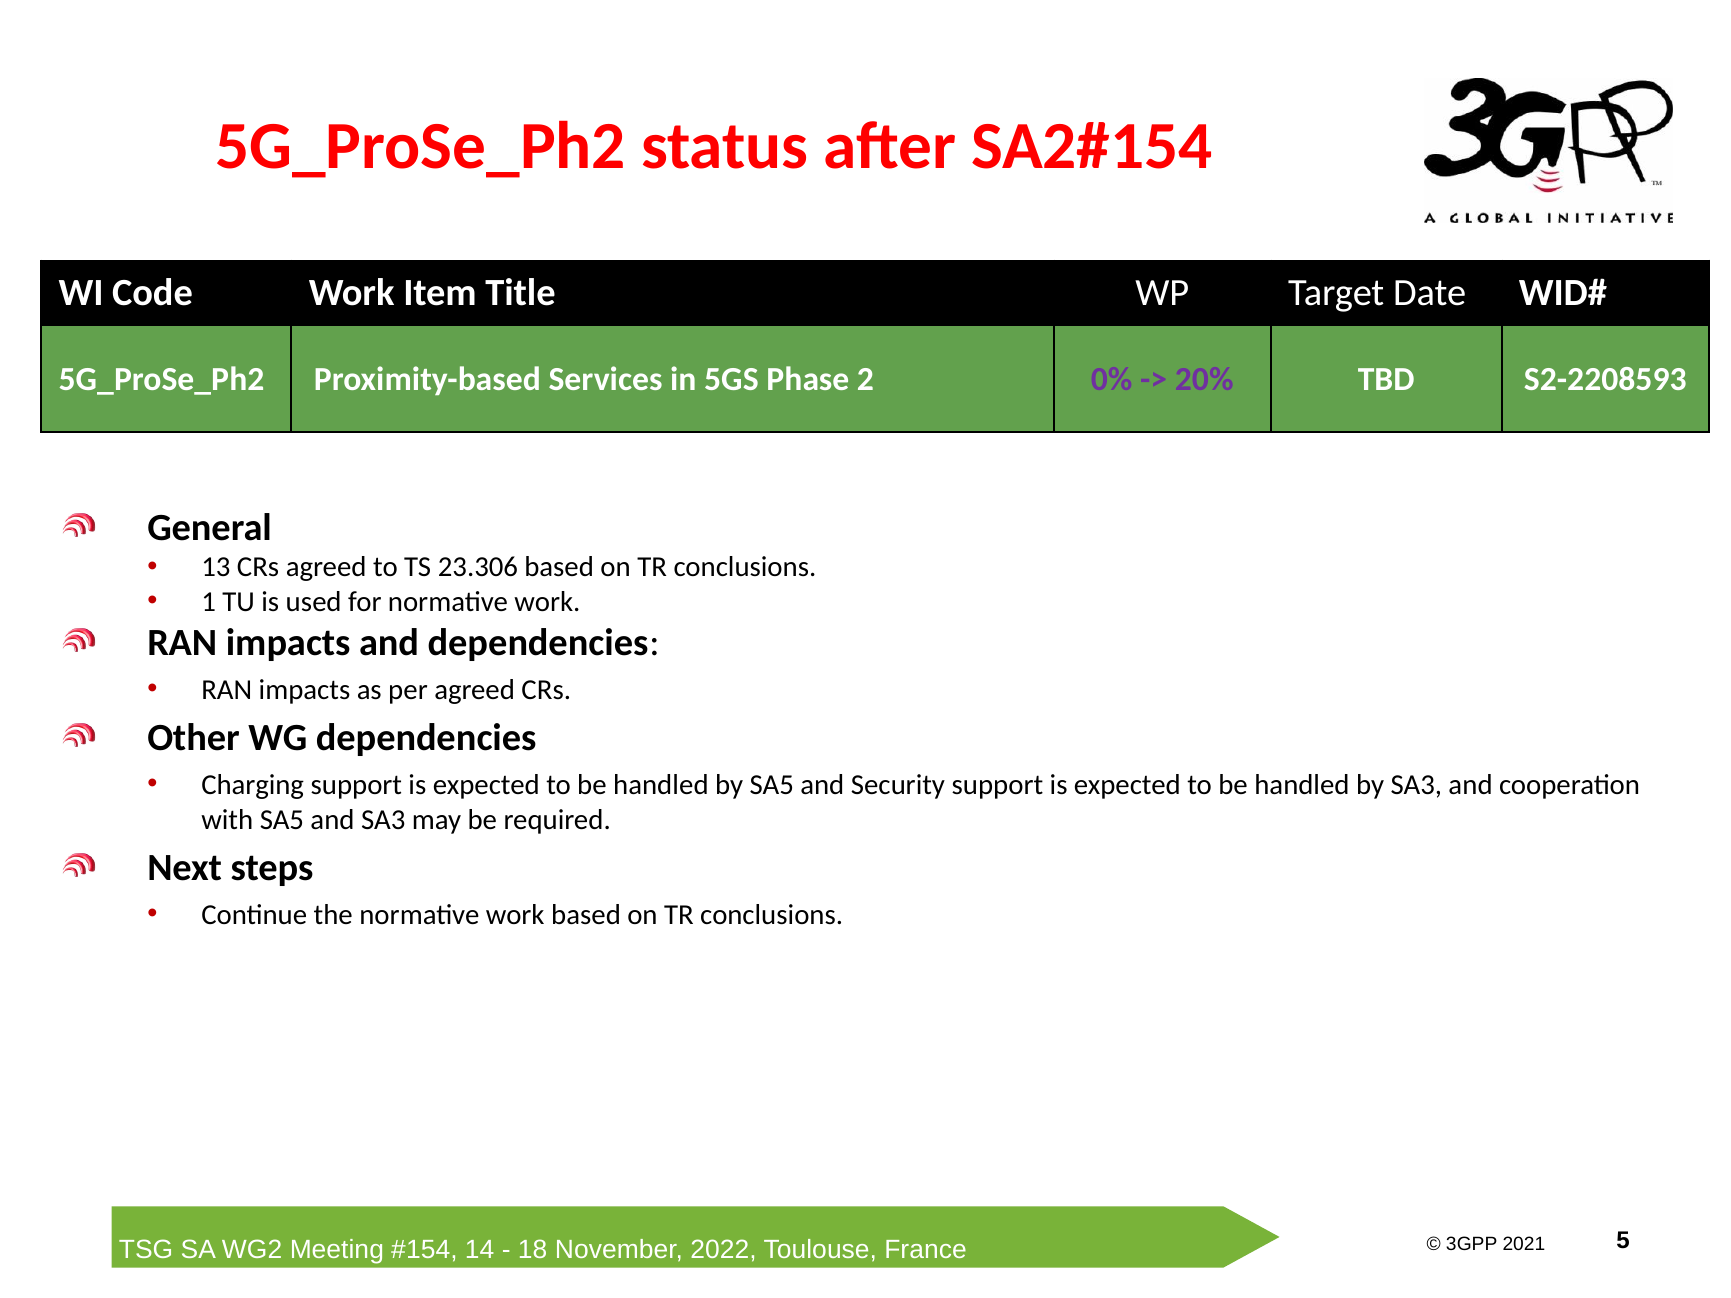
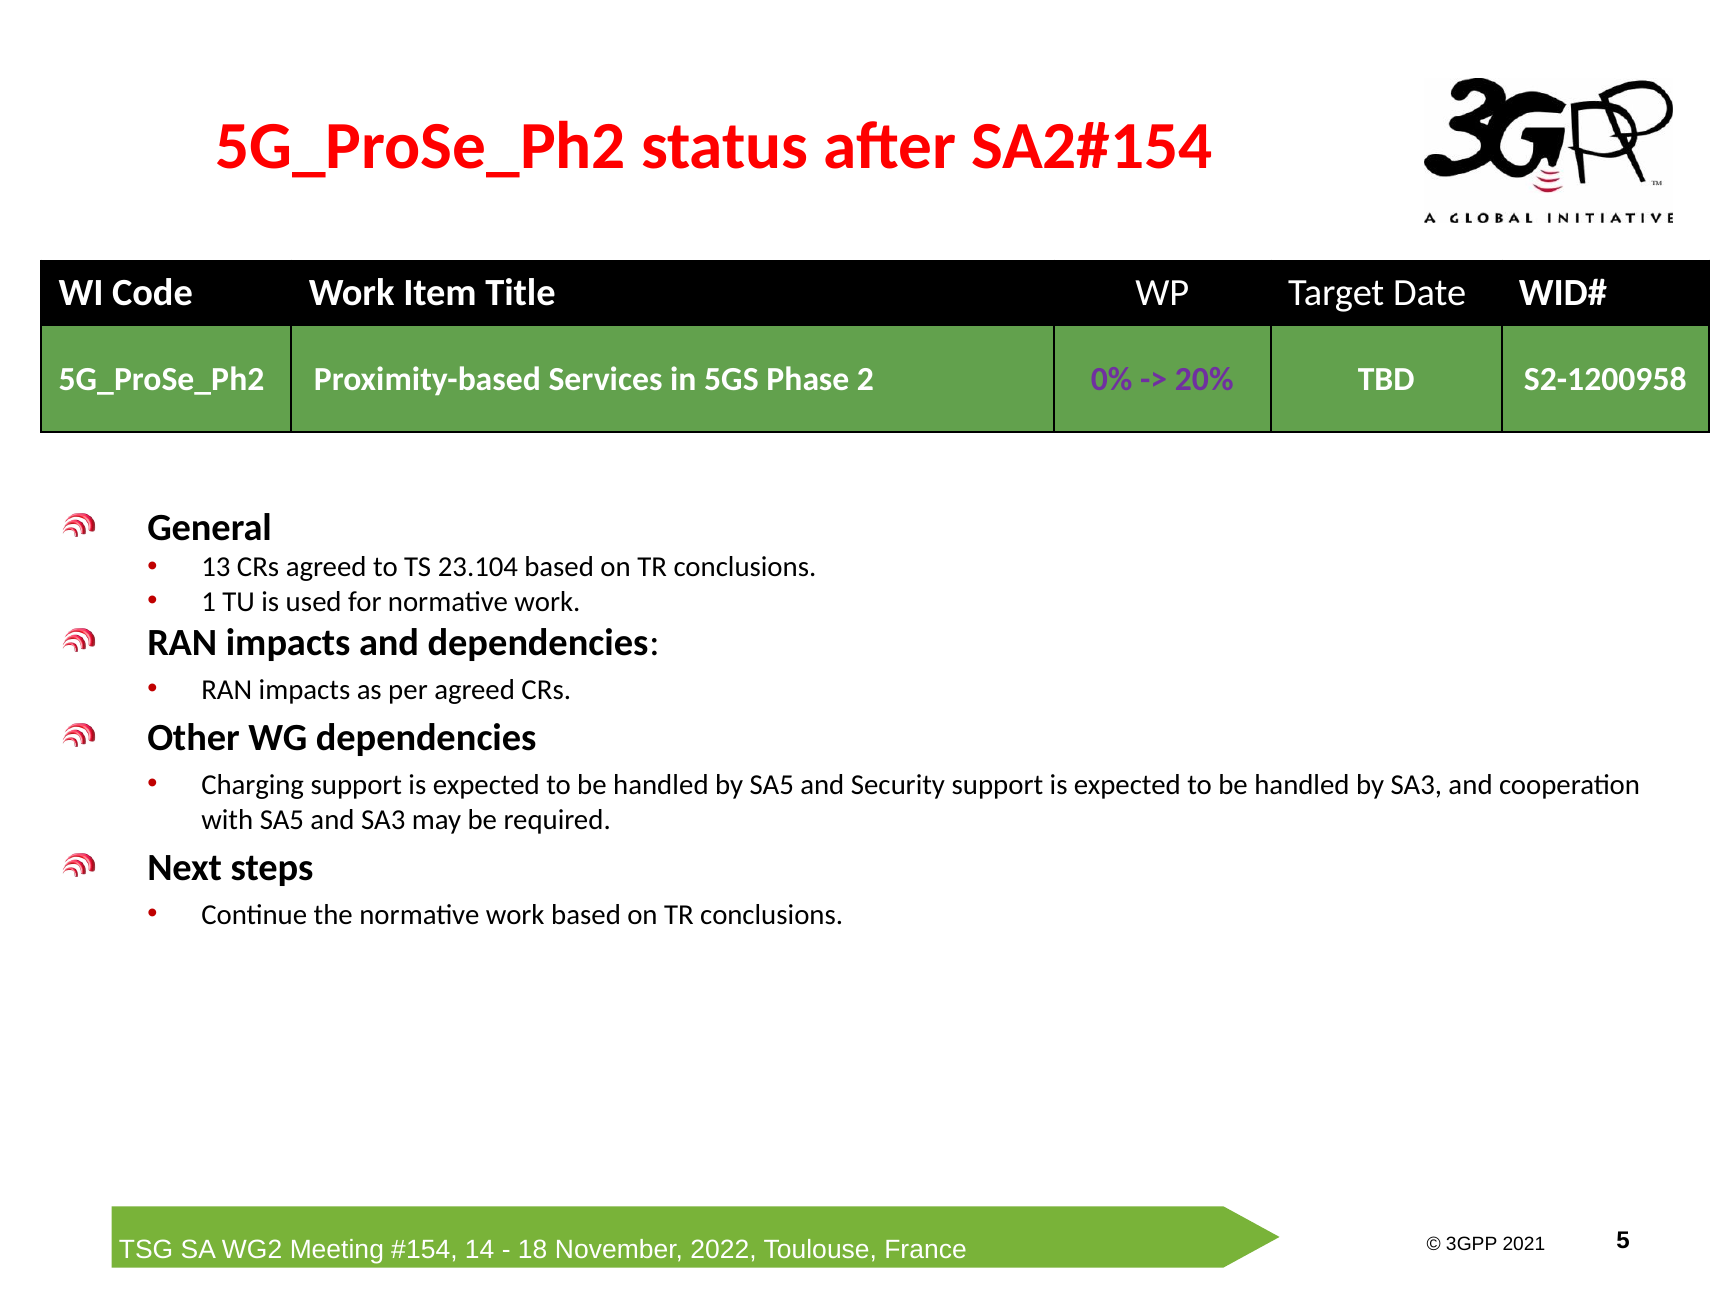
S2-2208593: S2-2208593 -> S2-1200958 (1605, 379)
23.306: 23.306 -> 23.104 (478, 567)
